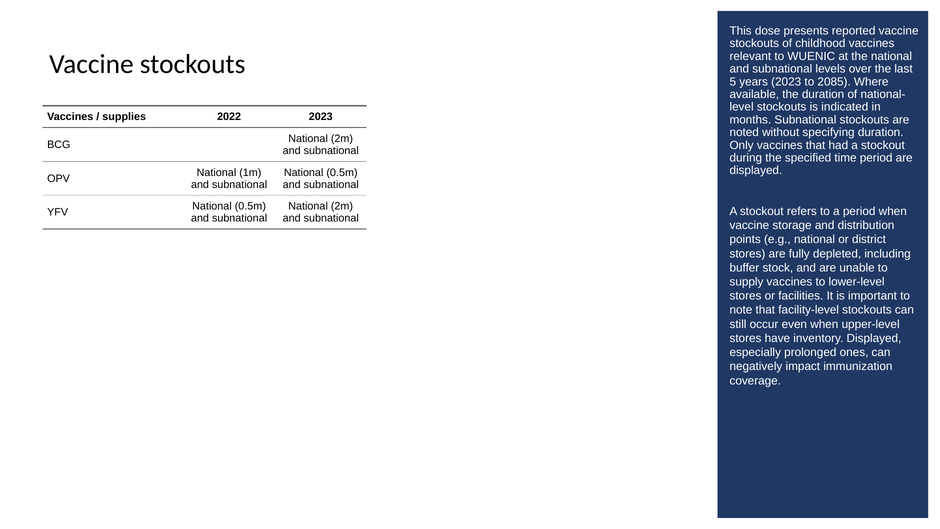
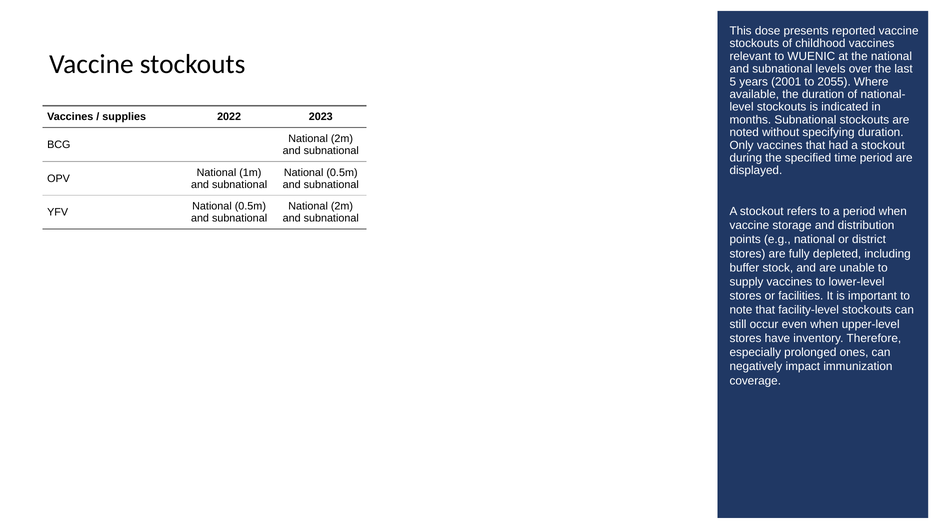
years 2023: 2023 -> 2001 (786, 82)
2085: 2085 -> 2055 (834, 82)
inventory Displayed: Displayed -> Therefore (874, 338)
